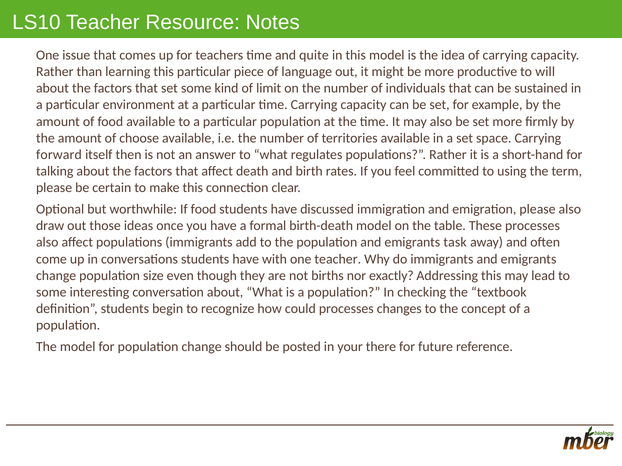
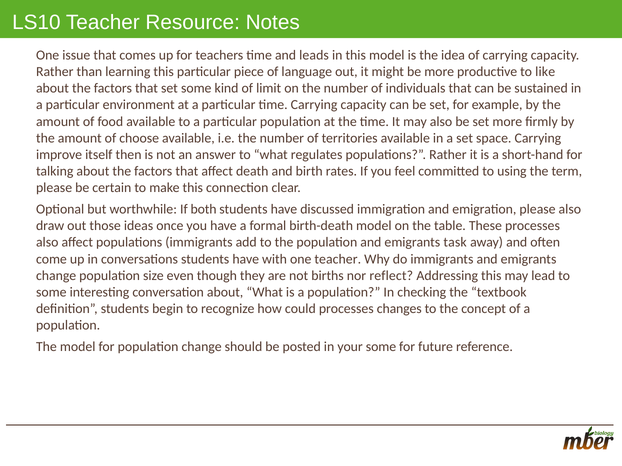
quite: quite -> leads (314, 55)
will: will -> like (545, 72)
forward: forward -> improve (59, 155)
If food: food -> both (204, 210)
exactly: exactly -> reflect (391, 276)
your there: there -> some (381, 347)
